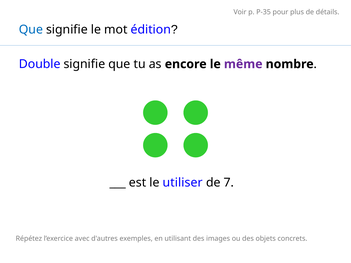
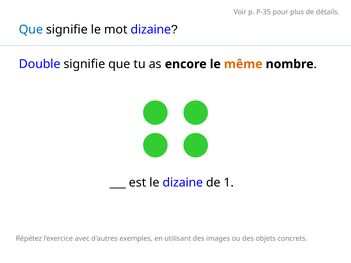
mot édition: édition -> dizaine (151, 30)
même colour: purple -> orange (243, 64)
le utiliser: utiliser -> dizaine (183, 183)
7: 7 -> 1 (229, 183)
